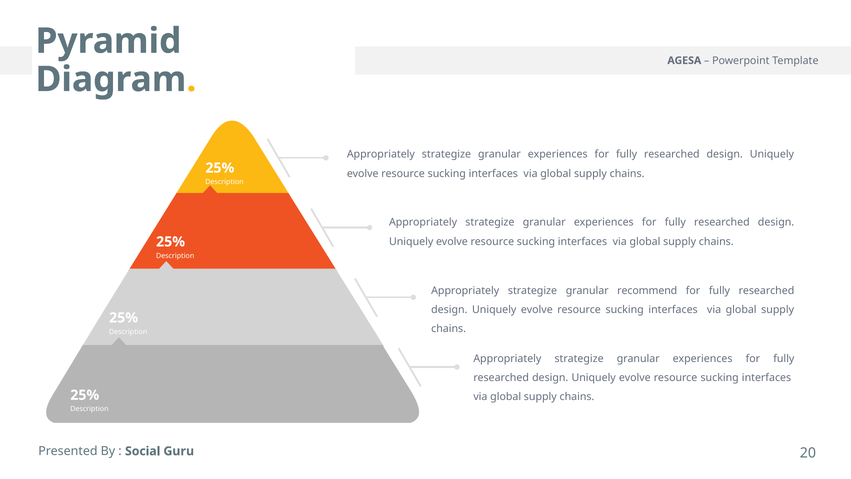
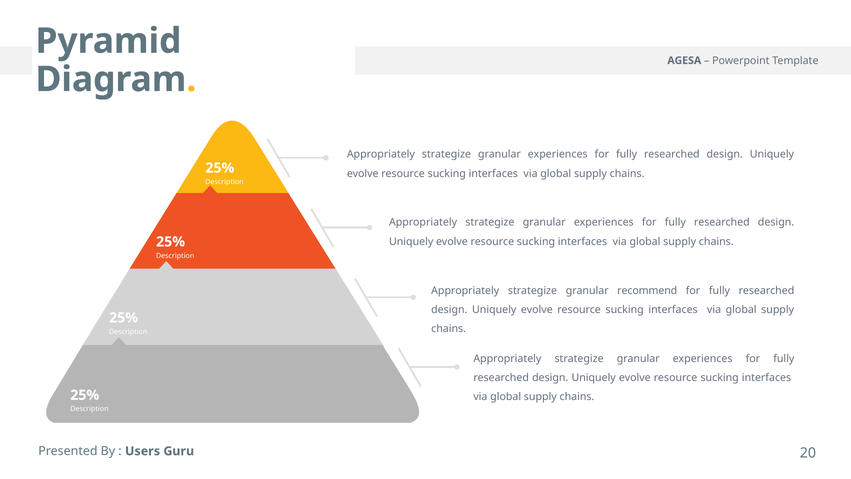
Social: Social -> Users (143, 451)
